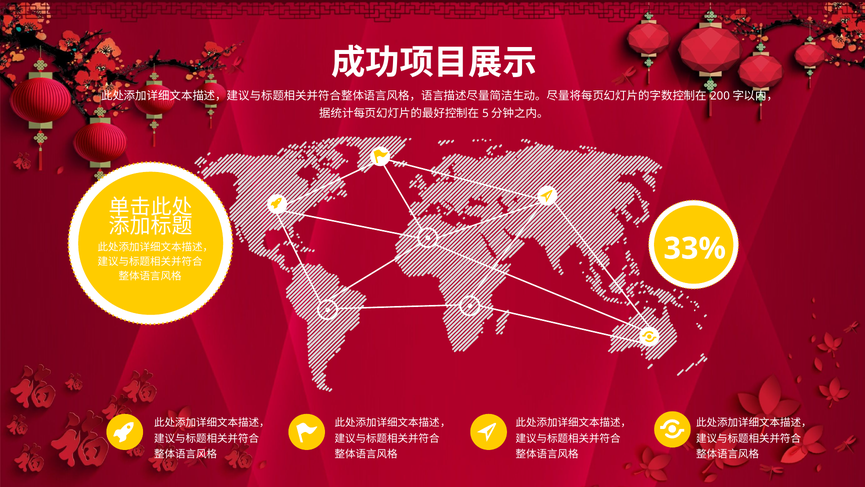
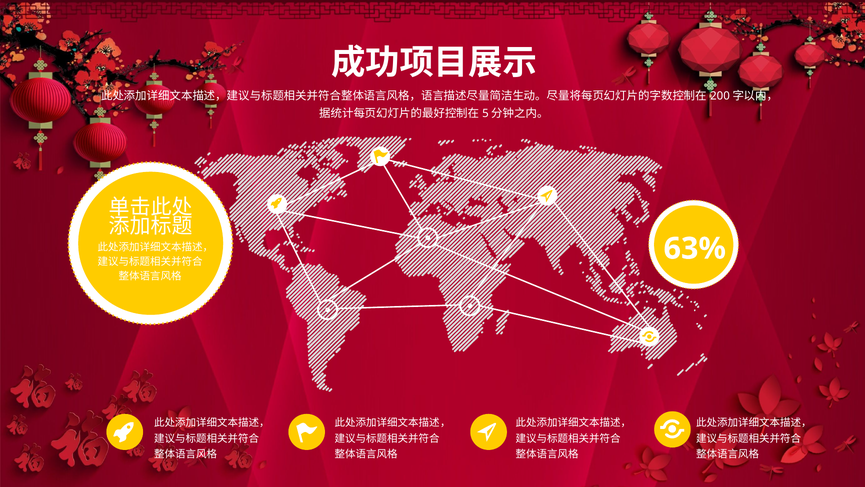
33%: 33% -> 63% (695, 248)
